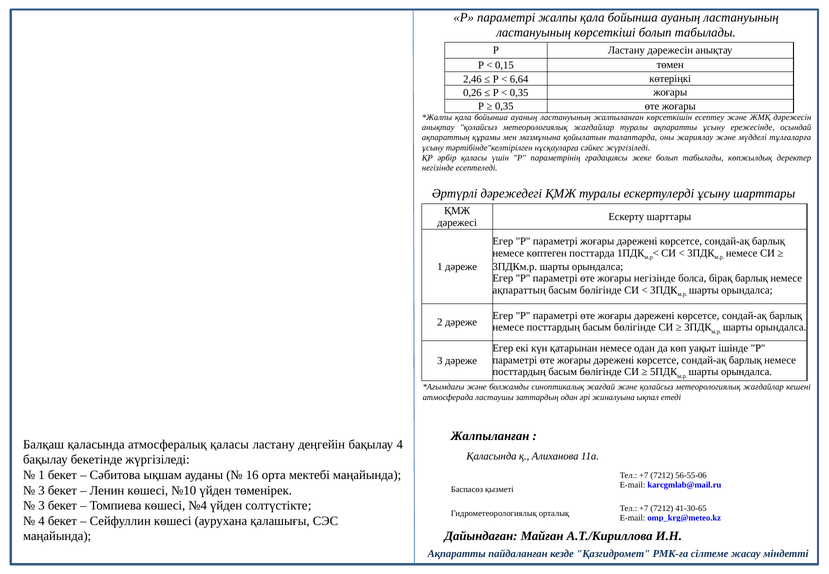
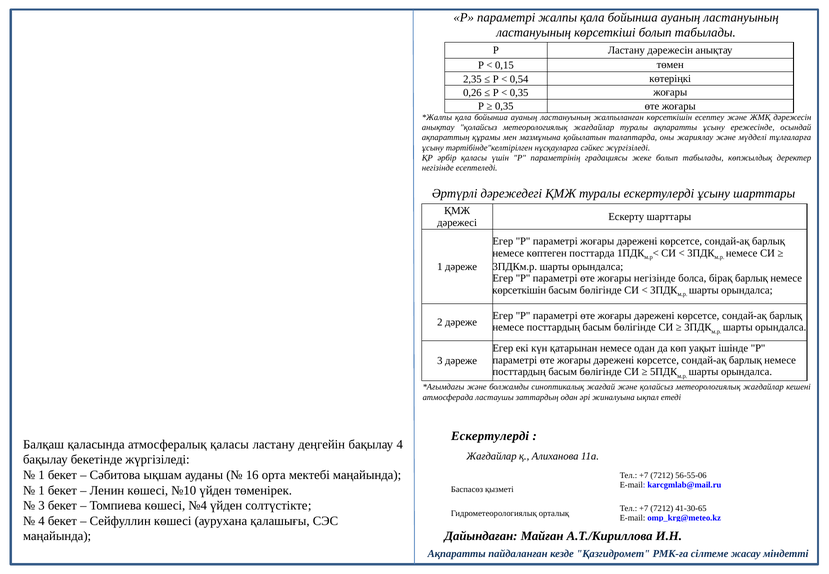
2,46: 2,46 -> 2,35 (472, 79)
6,64: 6,64 -> 0,54 (519, 79)
ақпараттың: ақпараттың -> көрсеткішін (519, 290)
Жалпыланған: Жалпыланған -> Ескертулерді (490, 436)
Қаласында: Қаласында -> Жағдайлар (492, 456)
3: 3 -> 1 (42, 490)
